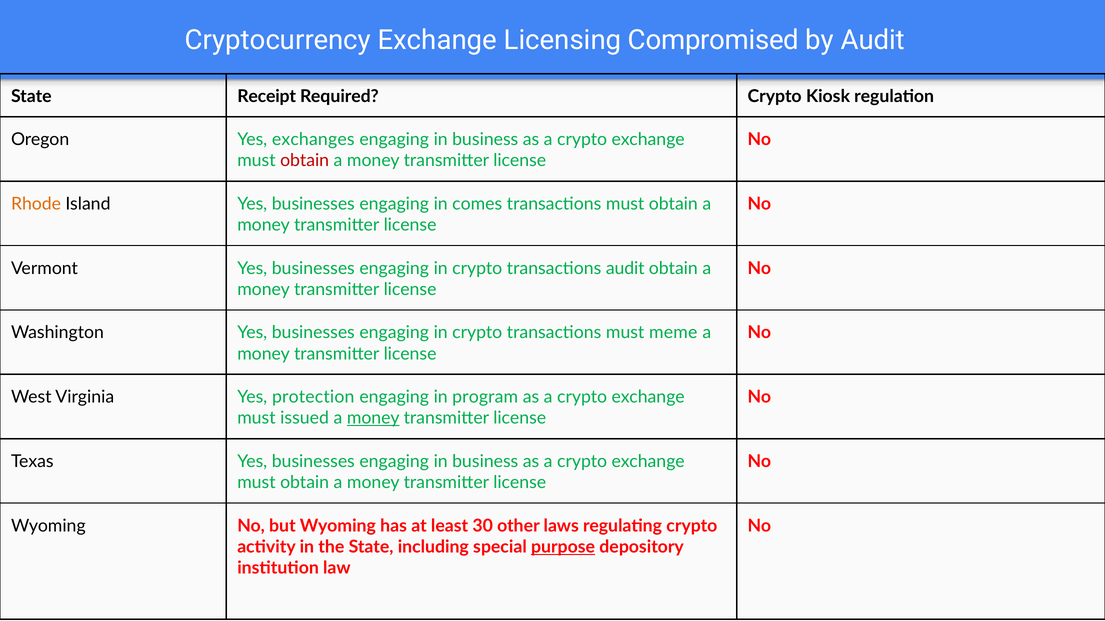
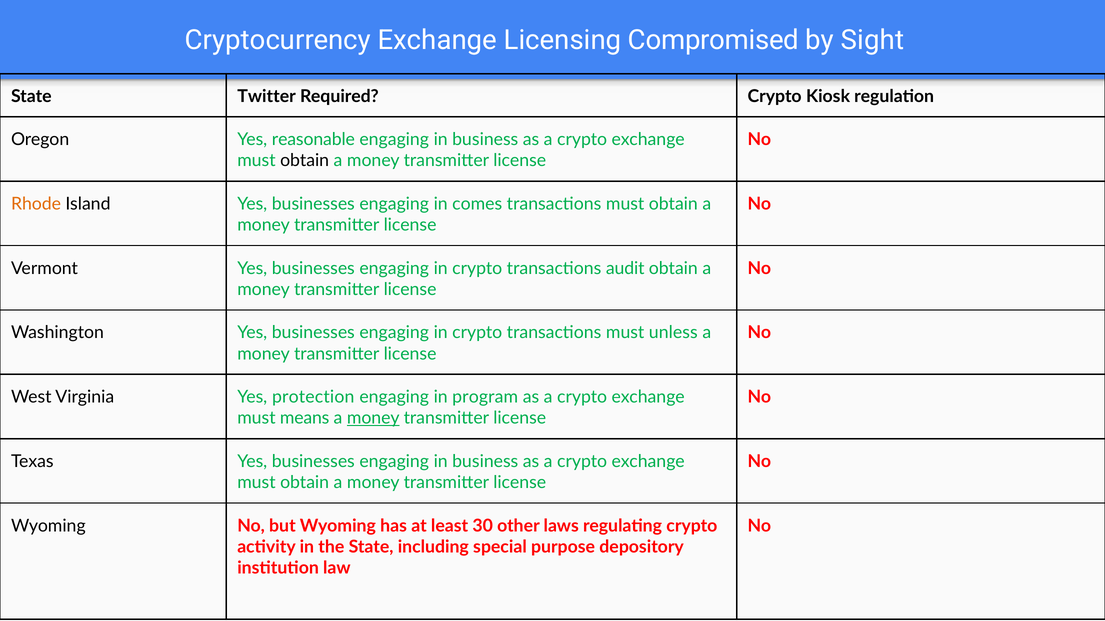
by Audit: Audit -> Sight (873, 40)
Receipt: Receipt -> Twitter (267, 96)
exchanges: exchanges -> reasonable (313, 140)
obtain colour: red -> black (305, 161)
meme: meme -> unless (673, 333)
issued: issued -> means (305, 419)
purpose underline: present -> none (563, 547)
